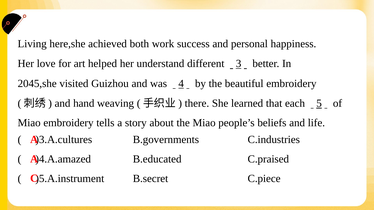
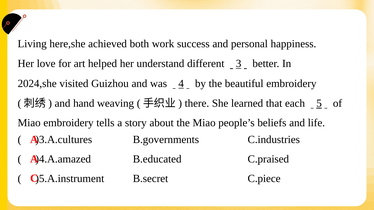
2045,she: 2045,she -> 2024,she (37, 84)
